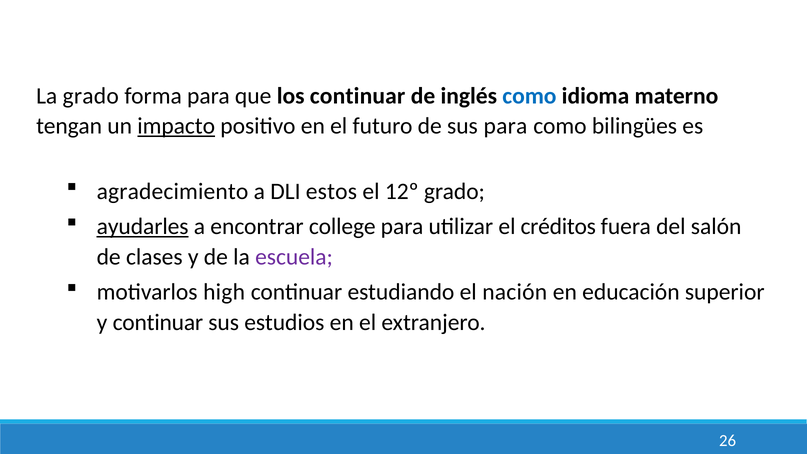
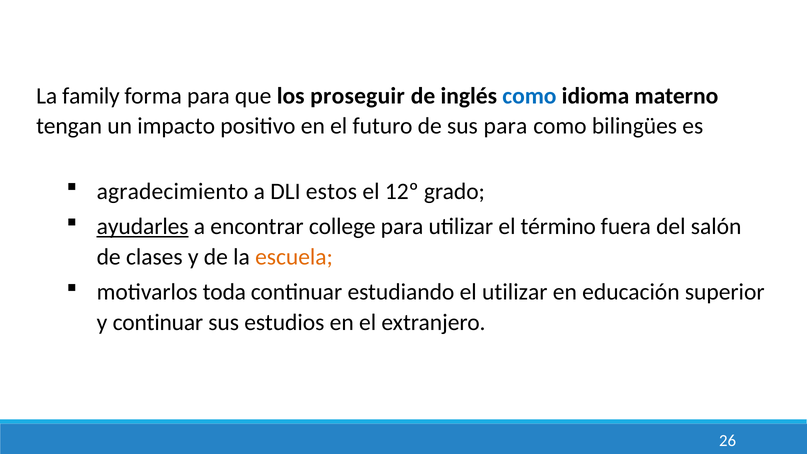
La grado: grado -> family (91, 96)
los continuar: continuar -> proseguir (358, 96)
impacto underline: present -> none (176, 126)
créditos: créditos -> término (558, 227)
escuela colour: purple -> orange (294, 257)
high: high -> toda (224, 292)
el nación: nación -> utilizar (515, 292)
